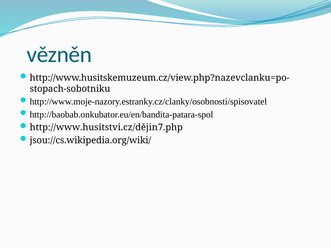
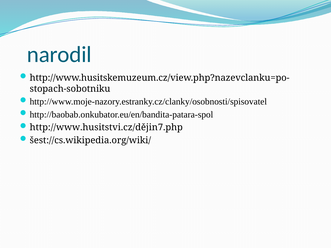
vězněn: vězněn -> narodil (59, 55)
jsou://cs.wikipedia.org/wiki/: jsou://cs.wikipedia.org/wiki/ -> šest://cs.wikipedia.org/wiki/ (90, 140)
